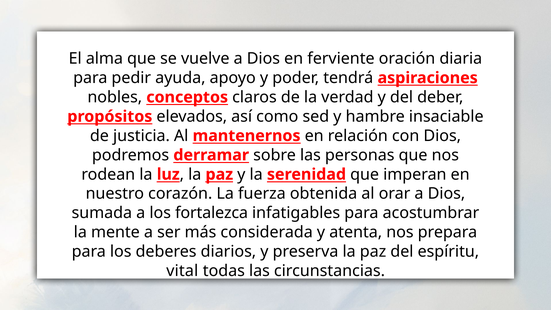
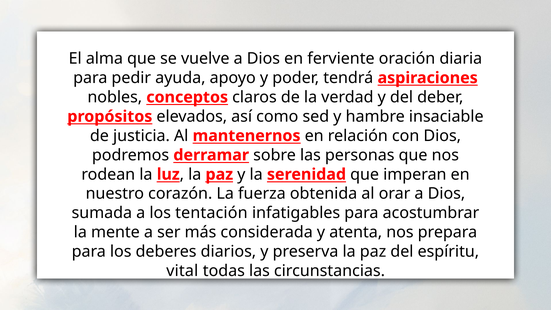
fortalezca: fortalezca -> tentación (211, 213)
